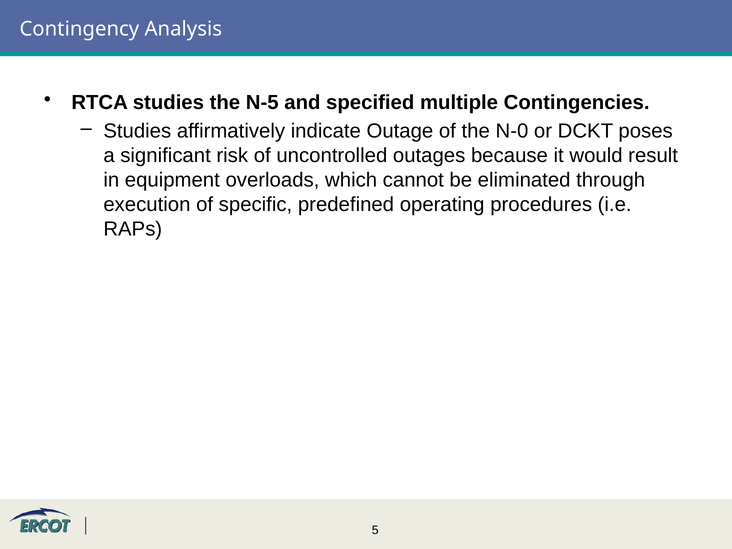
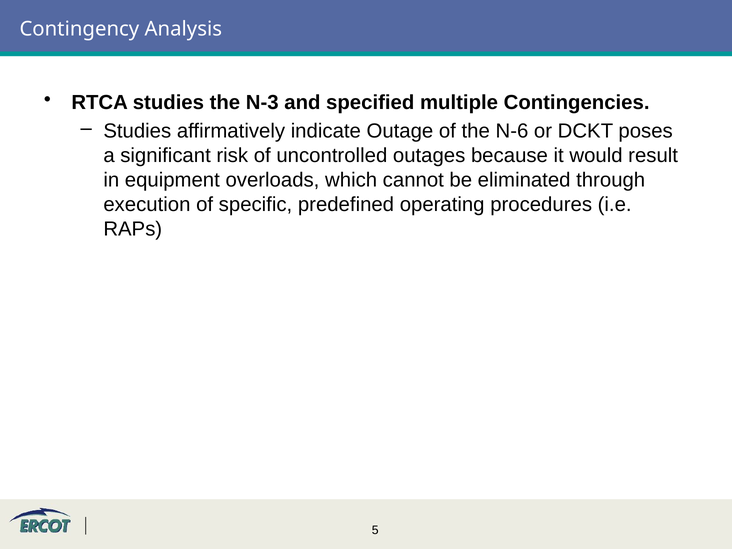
N-5: N-5 -> N-3 (262, 103)
N-0: N-0 -> N-6 (512, 131)
